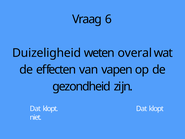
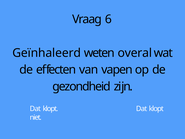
Duizeligheid: Duizeligheid -> Geïnhaleerd (47, 53)
